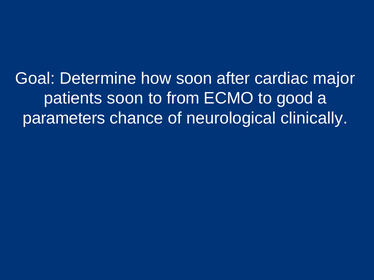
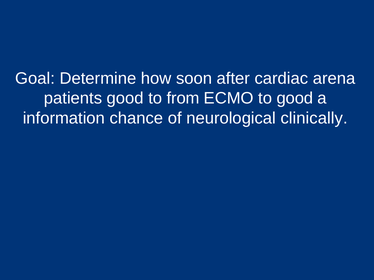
major: major -> arena (334, 78)
patients soon: soon -> good (125, 98)
parameters: parameters -> information (64, 118)
